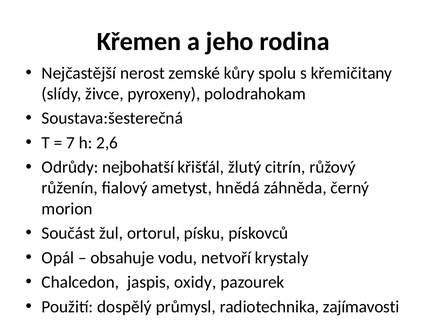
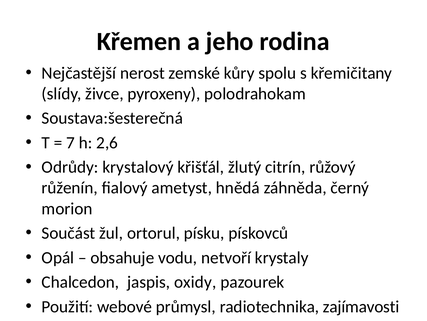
nejbohatší: nejbohatší -> krystalový (138, 167)
dospělý: dospělý -> webové (125, 306)
